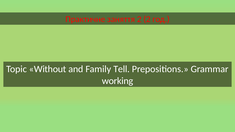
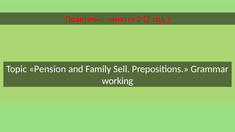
Without: Without -> Pension (48, 69)
Tell: Tell -> Sell (122, 69)
